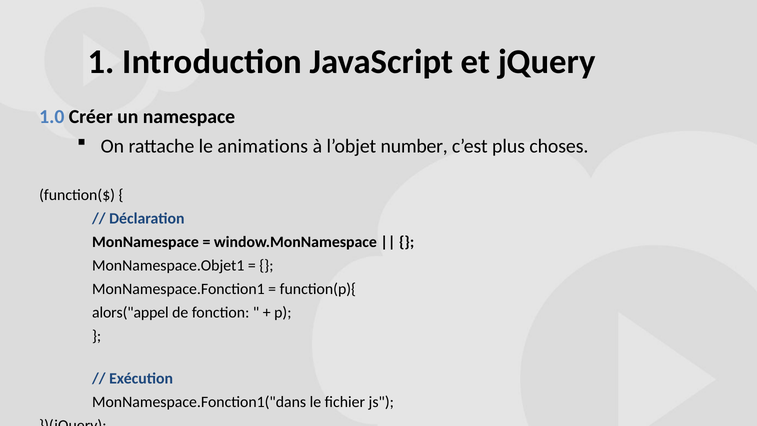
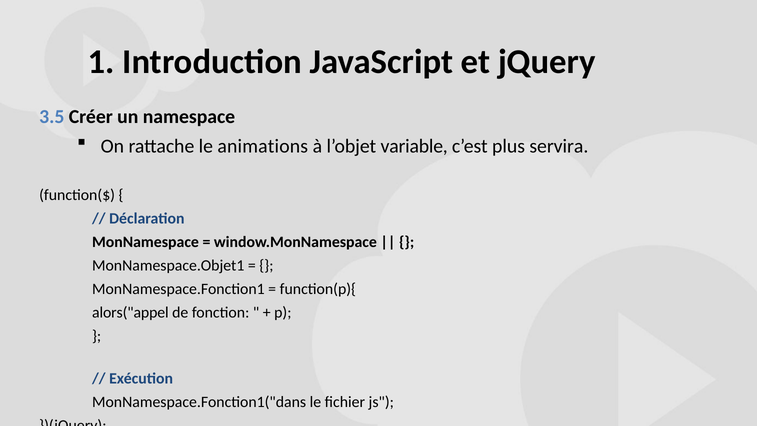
1.0: 1.0 -> 3.5 (52, 117)
number: number -> variable (414, 146)
choses: choses -> servira (559, 146)
